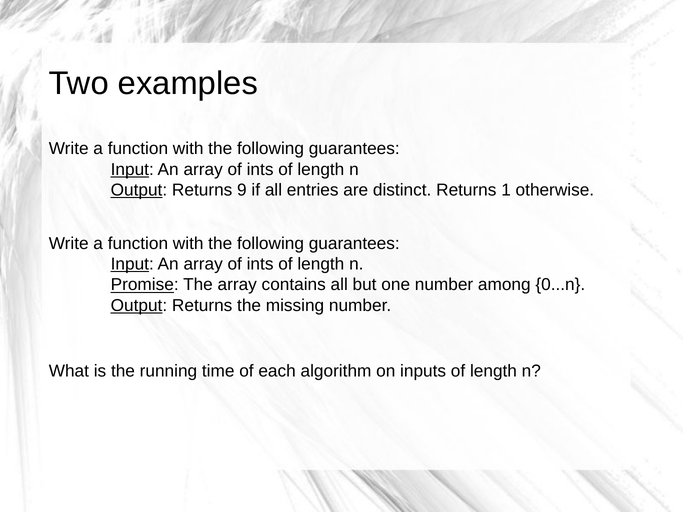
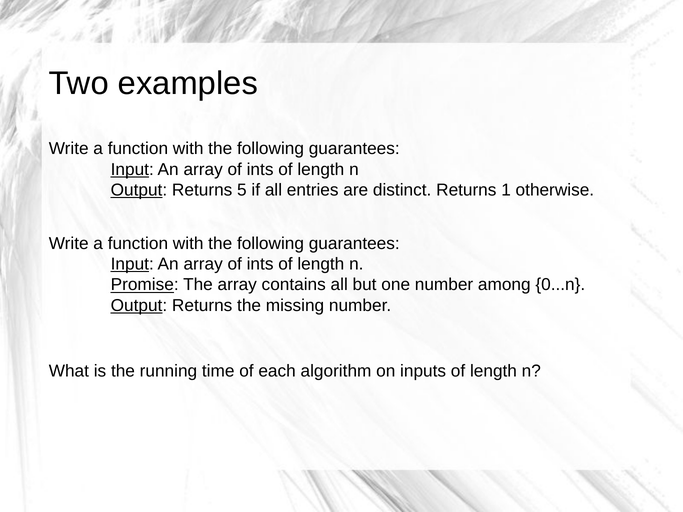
9: 9 -> 5 (242, 190)
